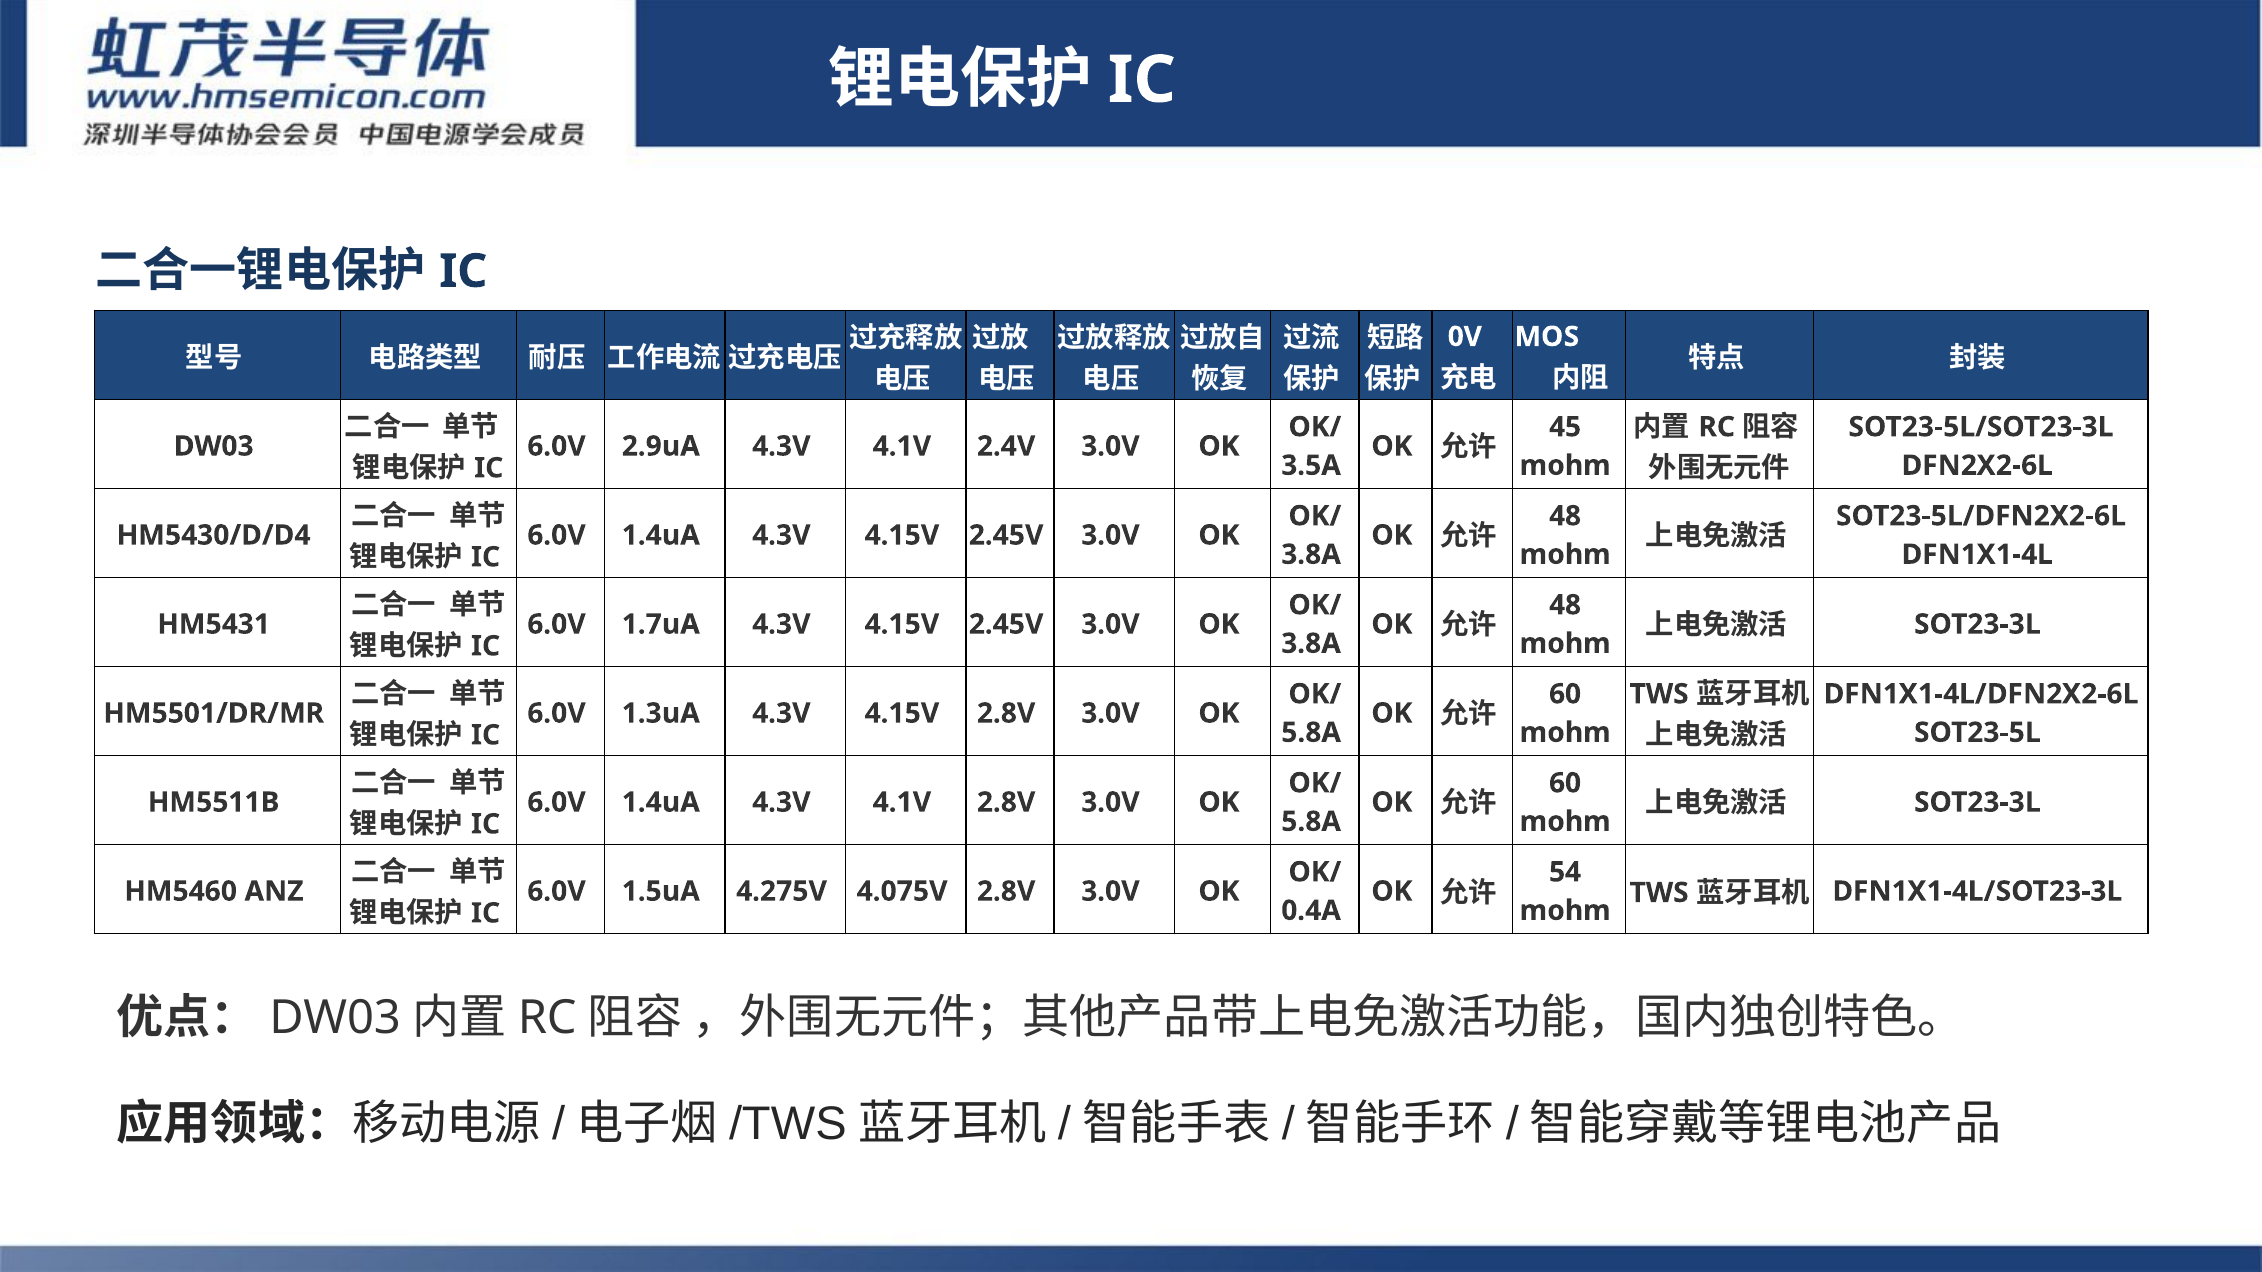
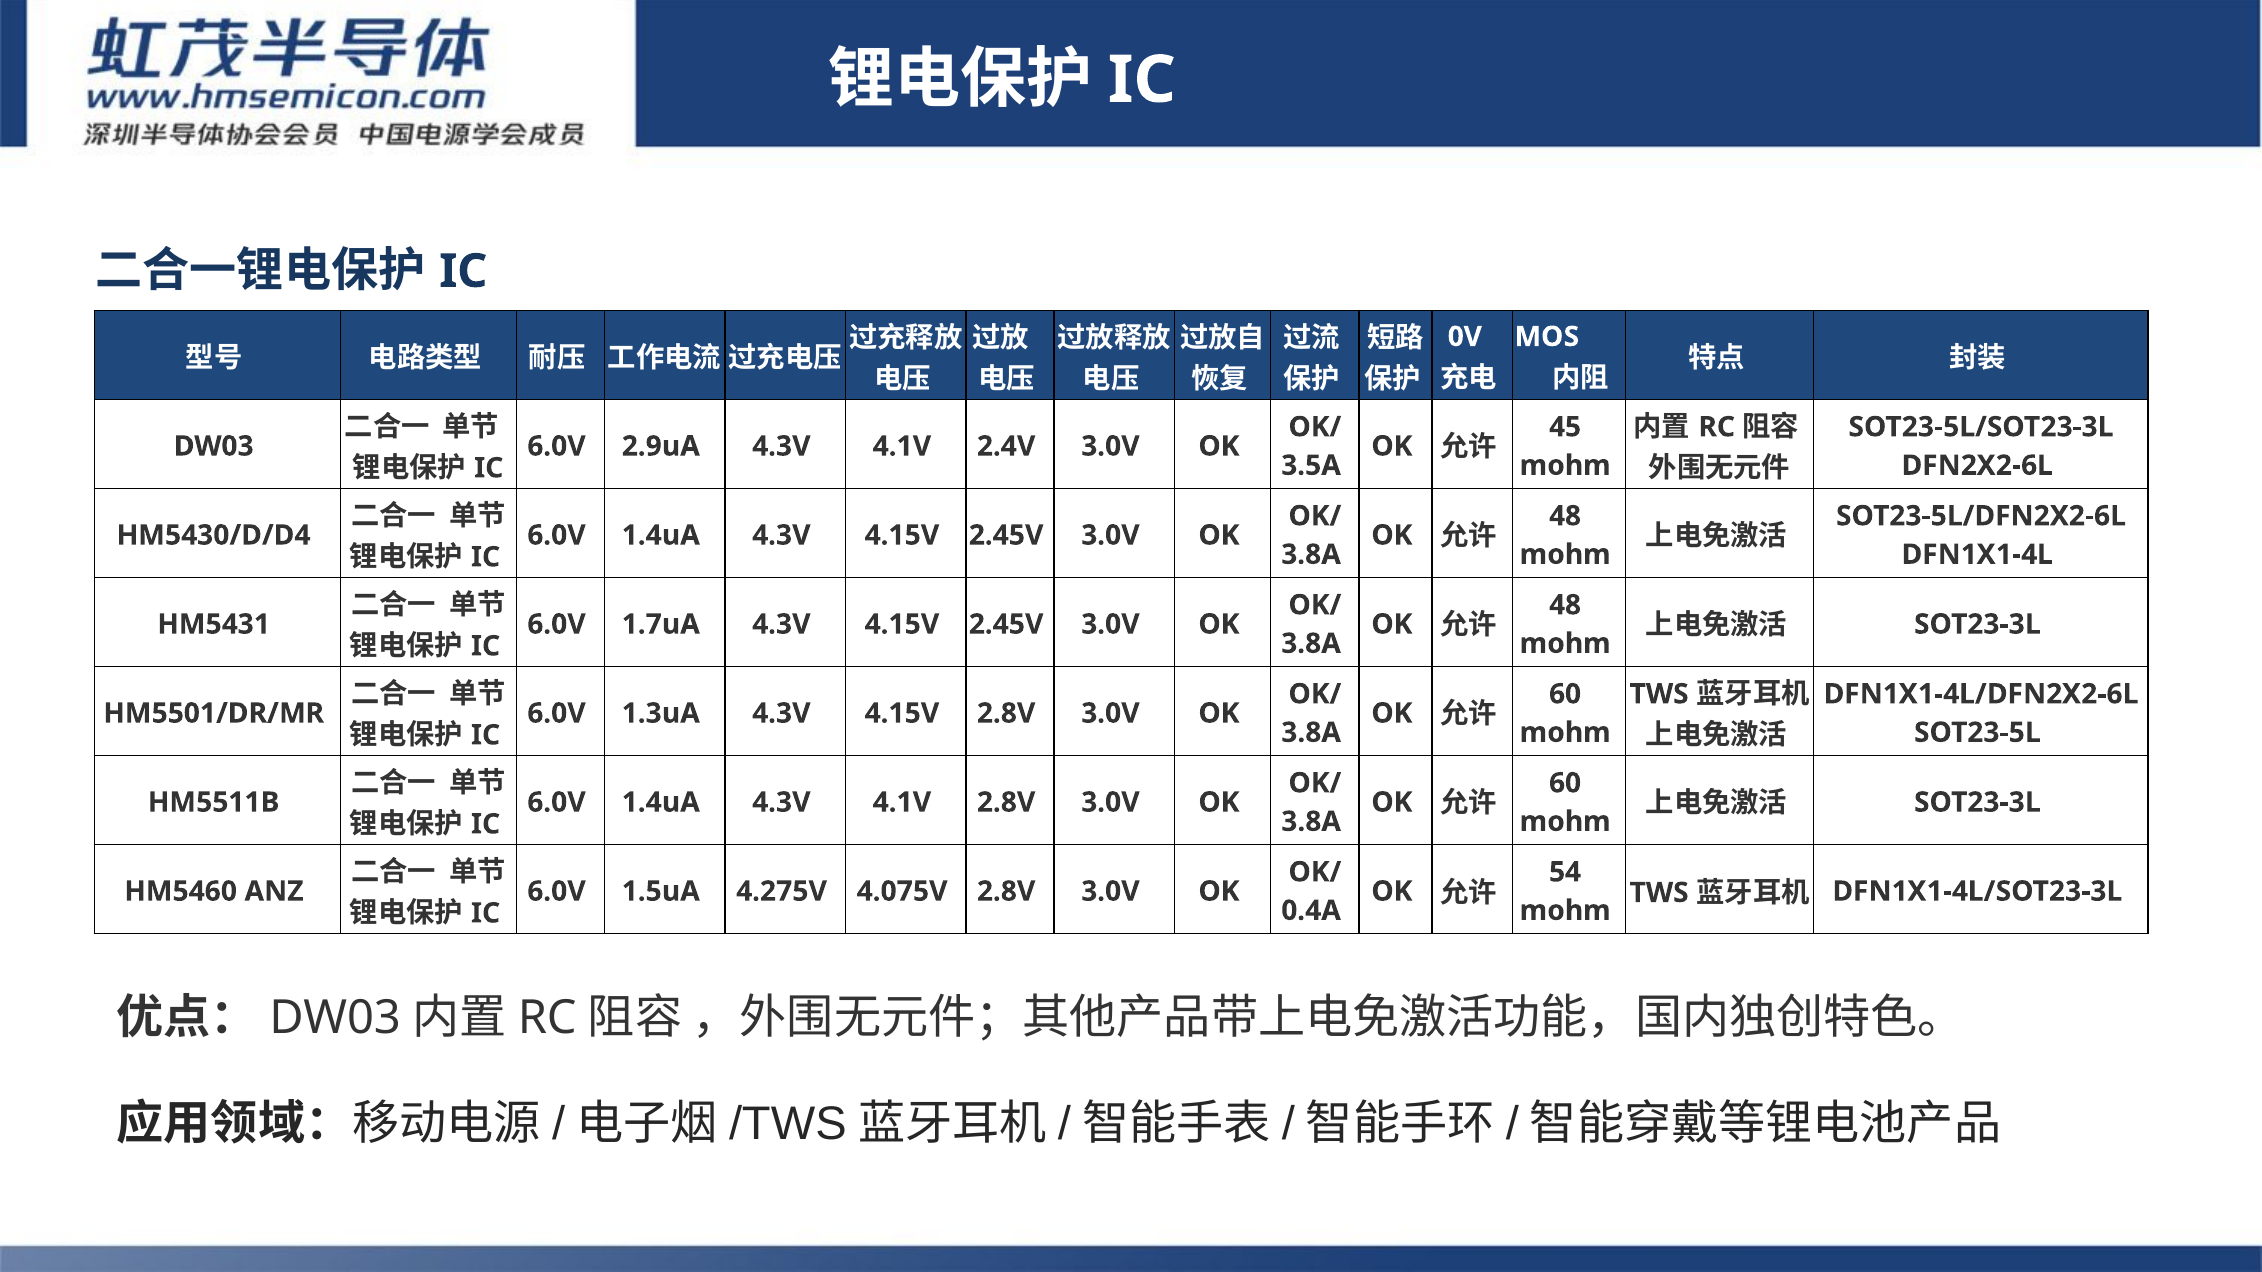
5.8A: 5.8A -> 3.8A (1311, 733)
5.8A: 5.8A -> 3.8A (1311, 822)
